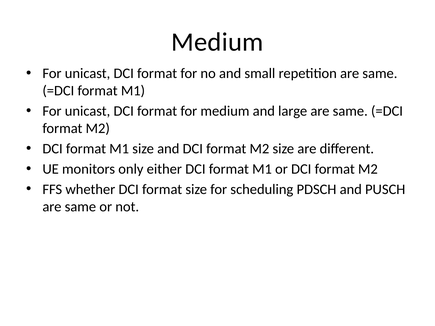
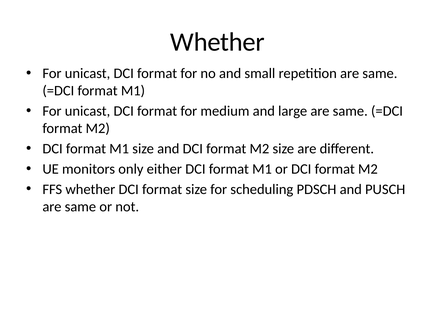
Medium: Medium -> Whether (218, 42)
